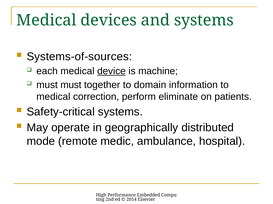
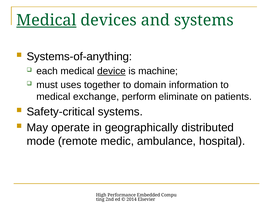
Medical underline: none -> present (46, 20)
Systems-of-sources: Systems-of-sources -> Systems-of-anything (79, 57)
must must: must -> uses (71, 85)
correction: correction -> exchange (96, 97)
